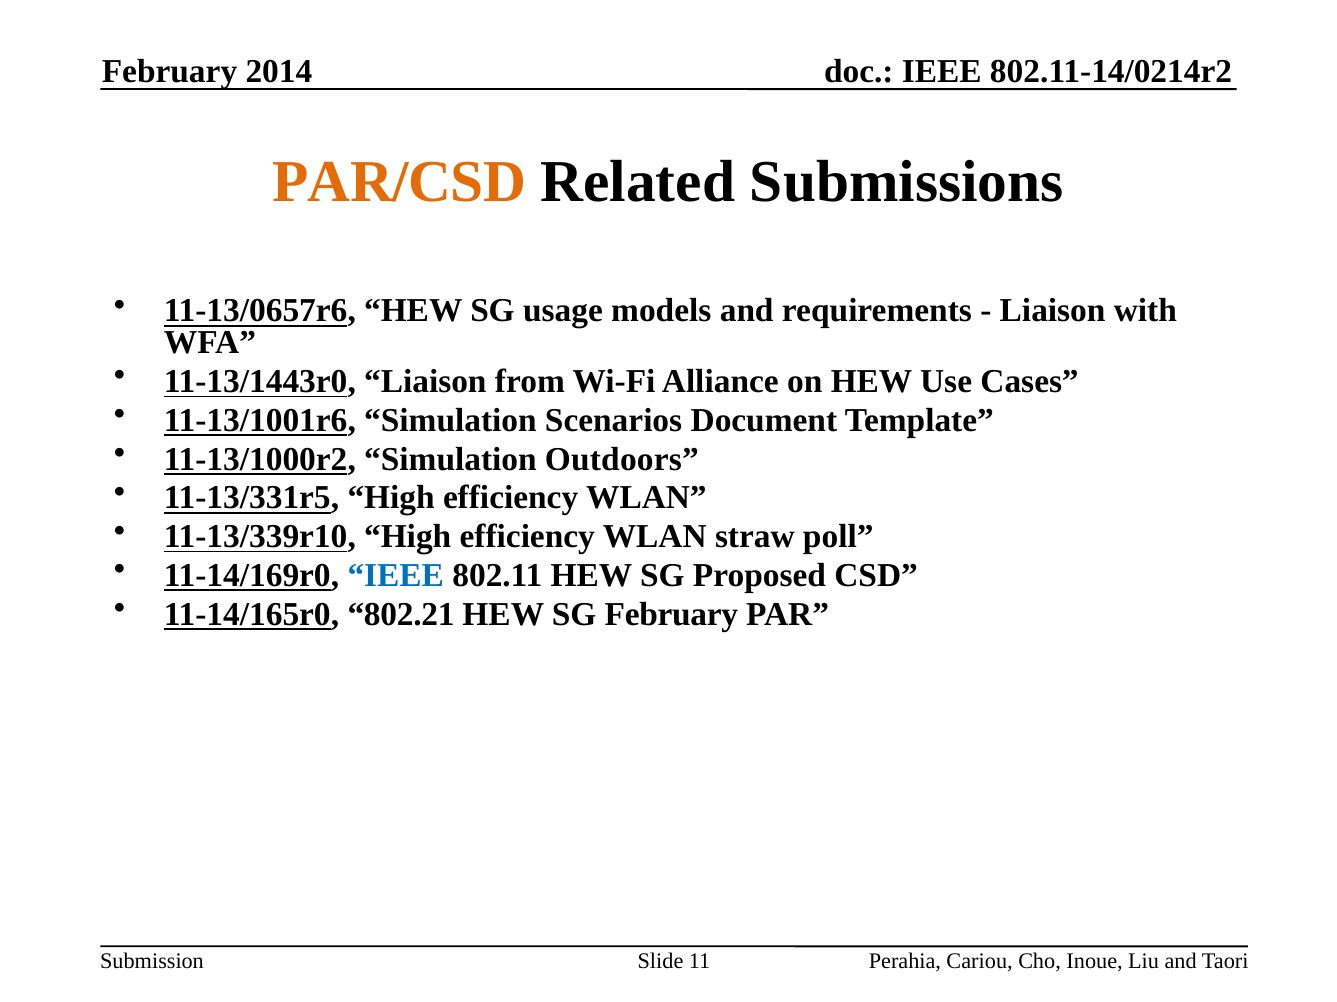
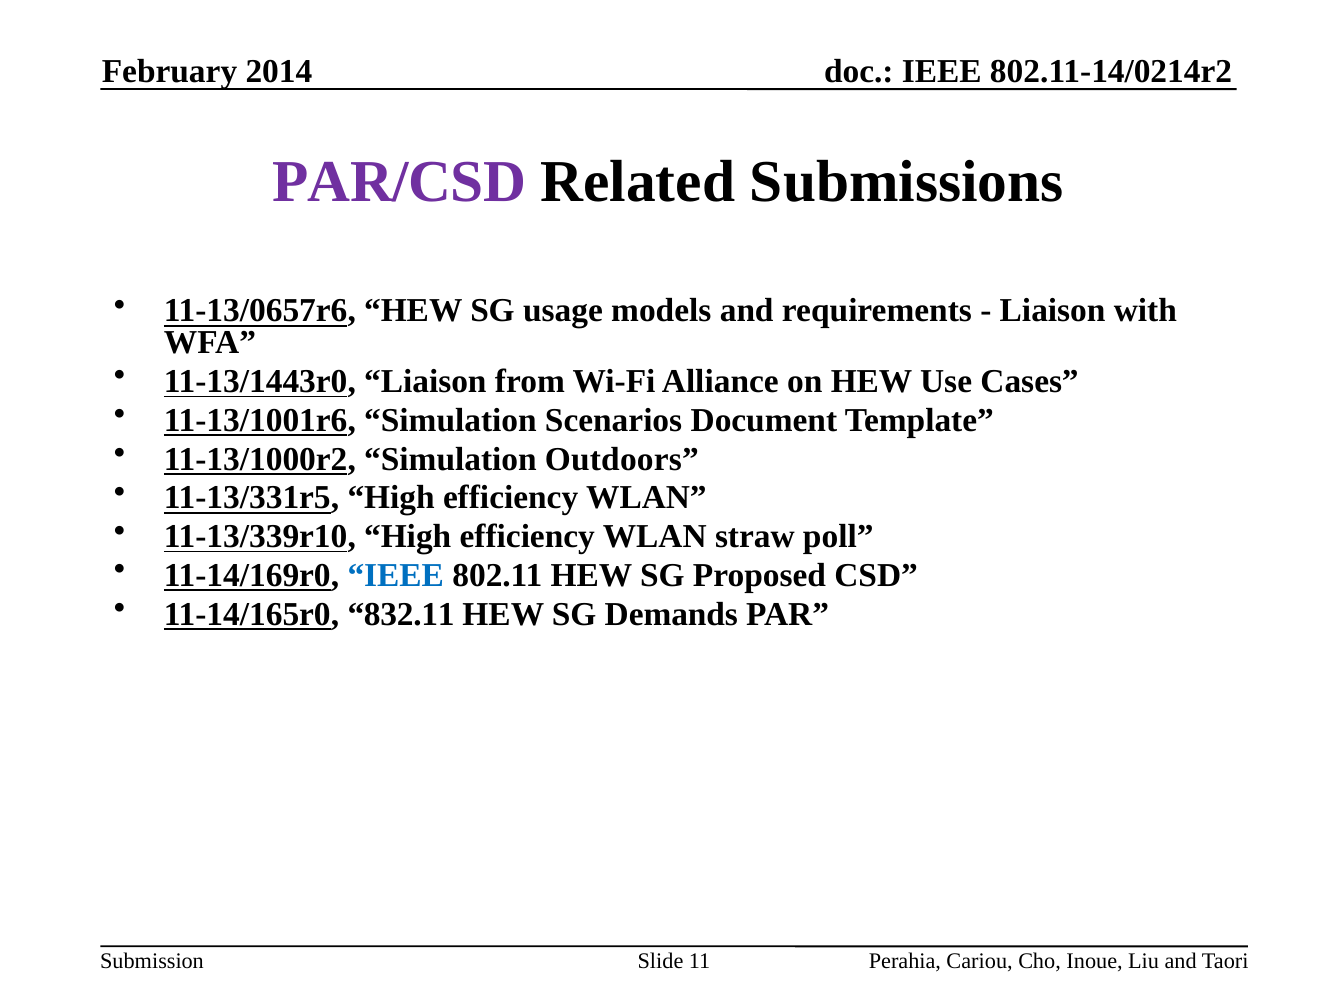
PAR/CSD colour: orange -> purple (399, 182)
802.21: 802.21 -> 832.11 (401, 615)
SG February: February -> Demands (671, 615)
